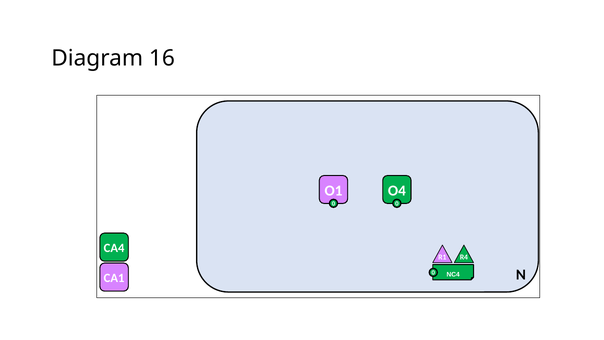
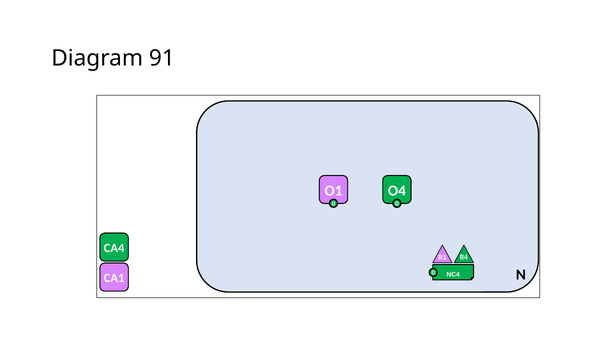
16: 16 -> 91 (162, 58)
